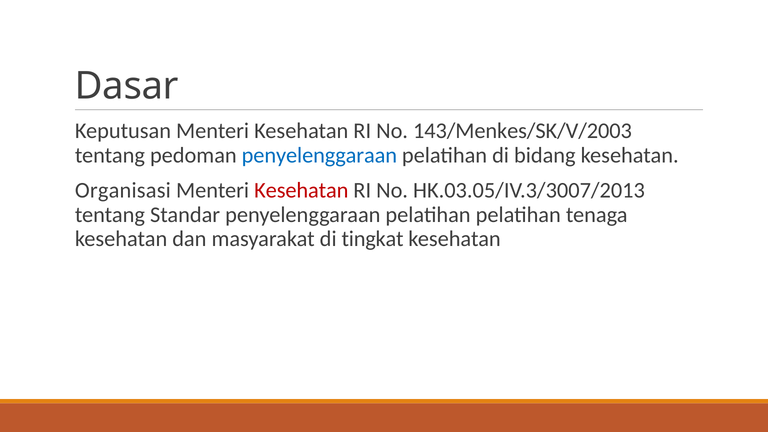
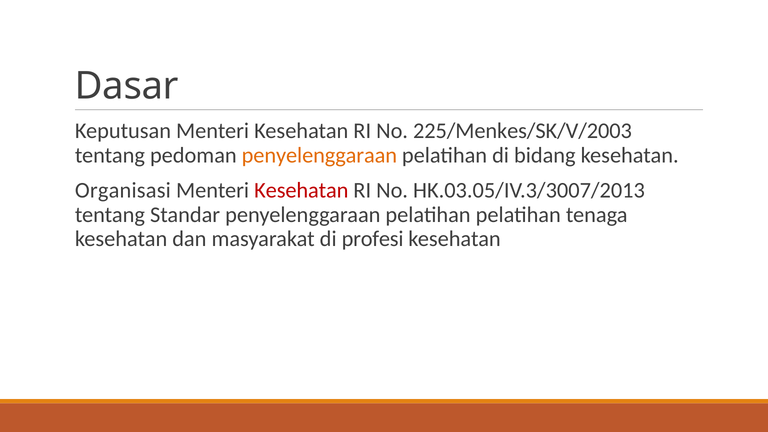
143/Menkes/SK/V/2003: 143/Menkes/SK/V/2003 -> 225/Menkes/SK/V/2003 (522, 131)
penyelenggaraan colour: blue -> orange (319, 155)
tingkat: tingkat -> profesi (373, 239)
